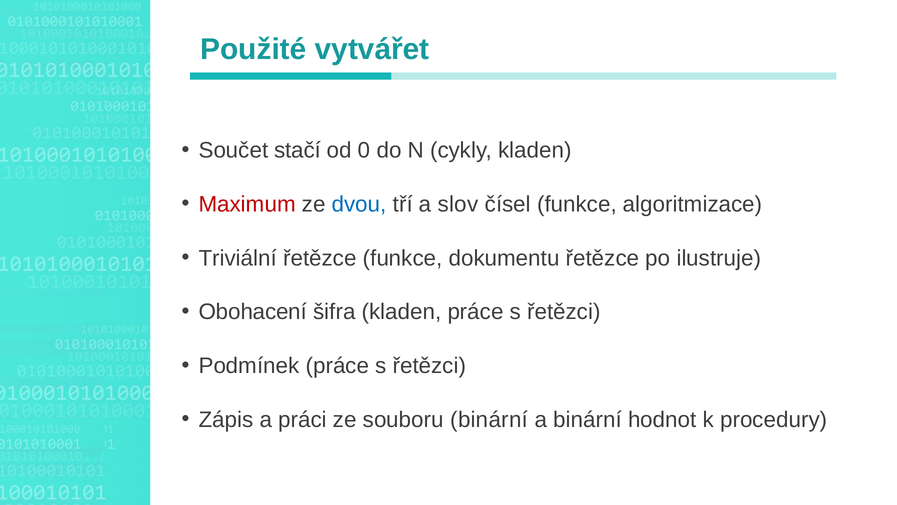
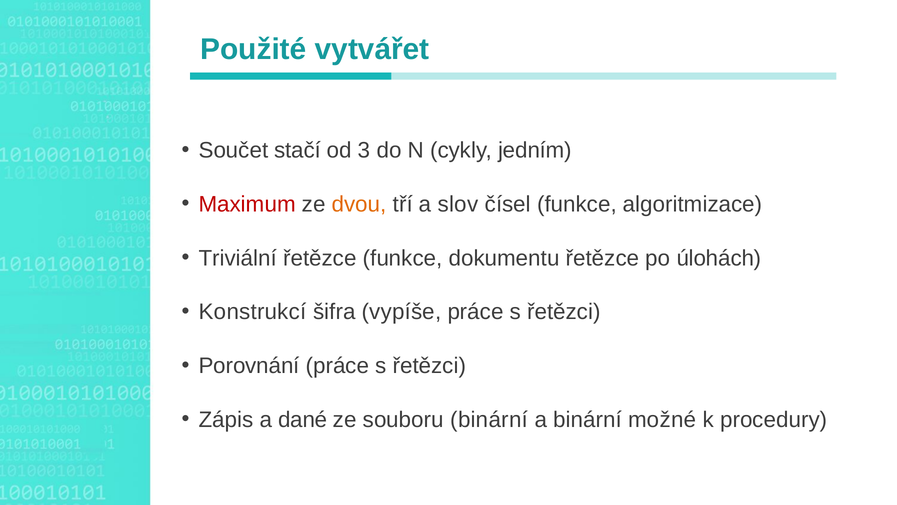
0: 0 -> 3 (364, 150)
cykly kladen: kladen -> jedním (535, 150)
dvou colour: blue -> orange (359, 204)
ilustruje: ilustruje -> úlohách (719, 258)
Obohacení: Obohacení -> Konstrukcí (253, 312)
šifra kladen: kladen -> vypíše (401, 312)
Podmínek: Podmínek -> Porovnání (249, 366)
práci: práci -> dané (303, 419)
hodnot: hodnot -> možné (662, 419)
